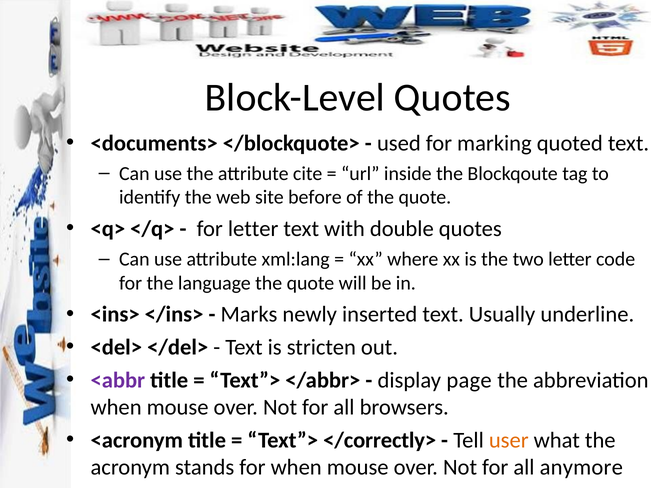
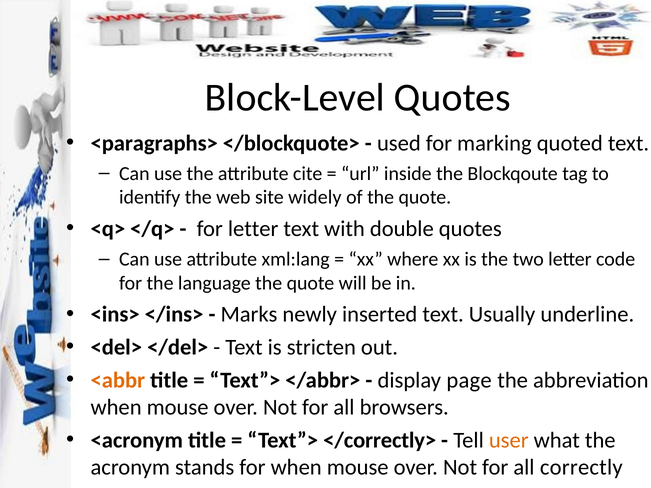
<documents>: <documents> -> <paragraphs> (154, 143)
before: before -> widely (315, 197)
<abbr colour: purple -> orange (118, 380)
anymore: anymore -> correctly (581, 468)
